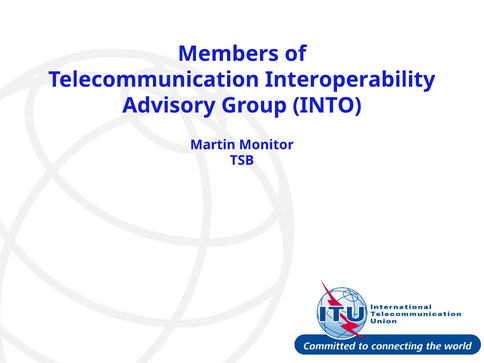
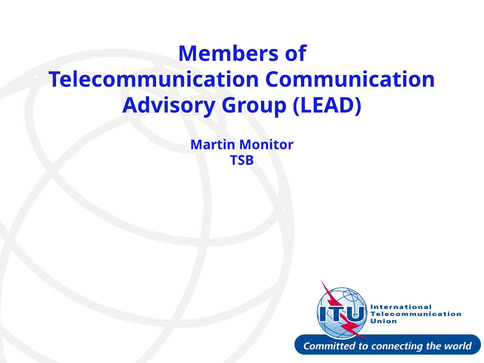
Interoperability: Interoperability -> Communication (350, 80)
INTO: INTO -> LEAD (327, 105)
